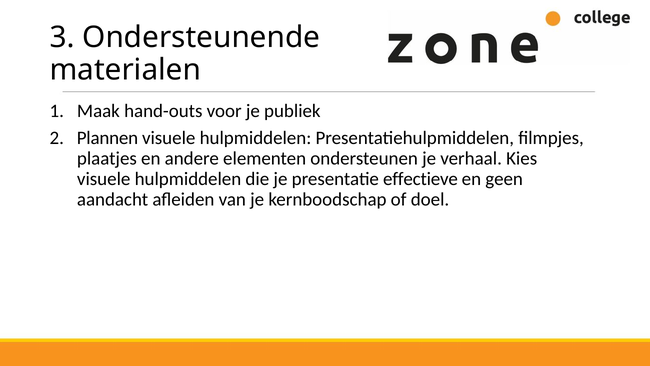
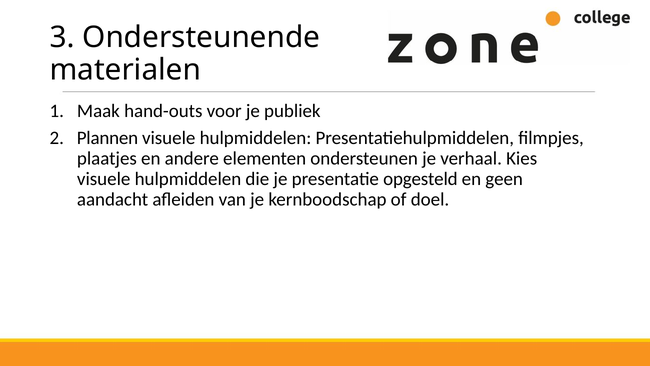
effectieve: effectieve -> opgesteld (420, 179)
